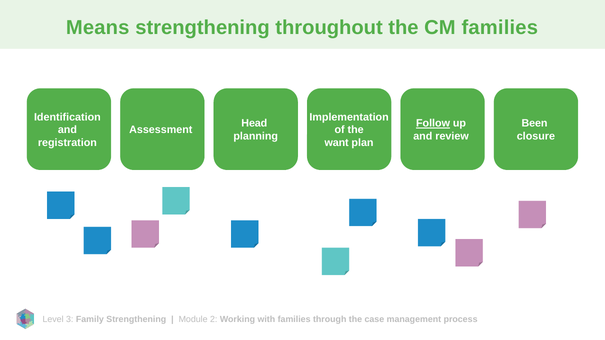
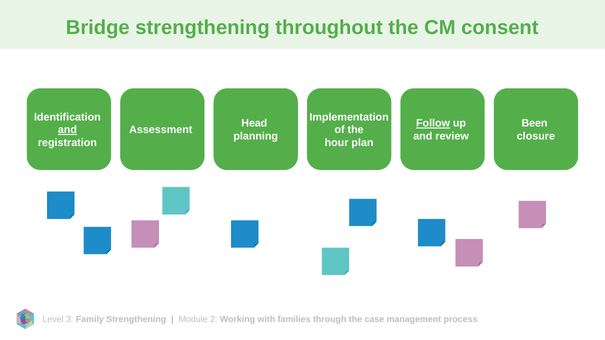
Means: Means -> Bridge (98, 27)
CM families: families -> consent (500, 27)
and underline: none -> present (67, 130)
want: want -> hour (337, 143)
